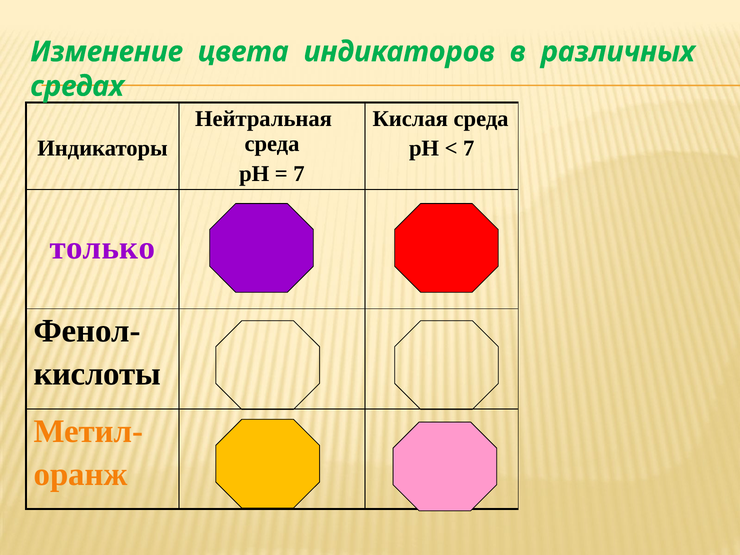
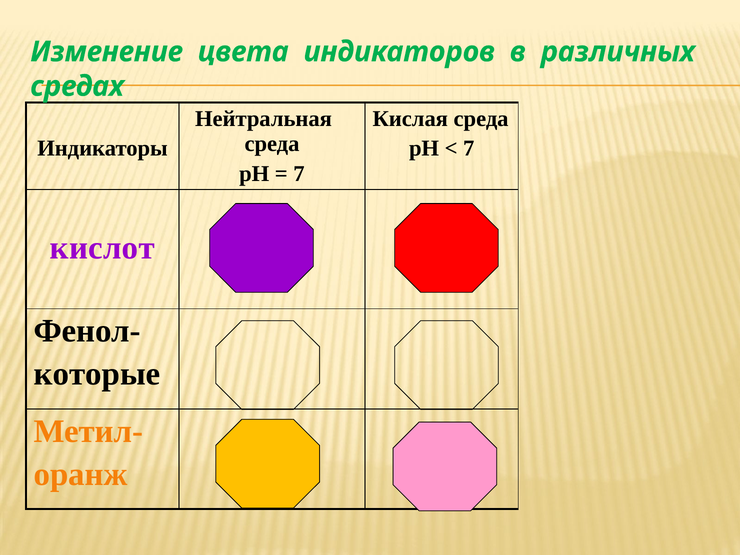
только: только -> кислот (102, 248)
кислоты: кислоты -> которые (97, 374)
